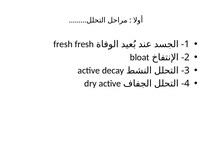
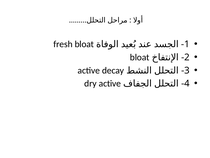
fresh fresh: fresh -> bloat (84, 44)
